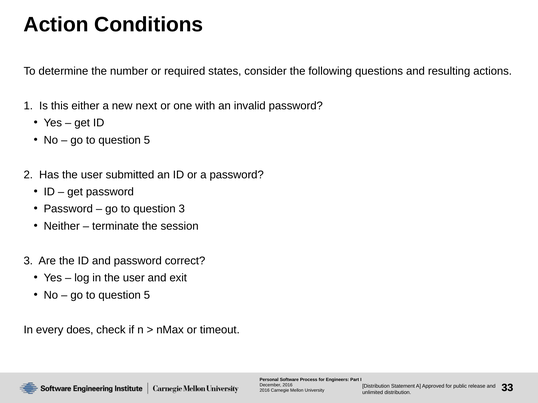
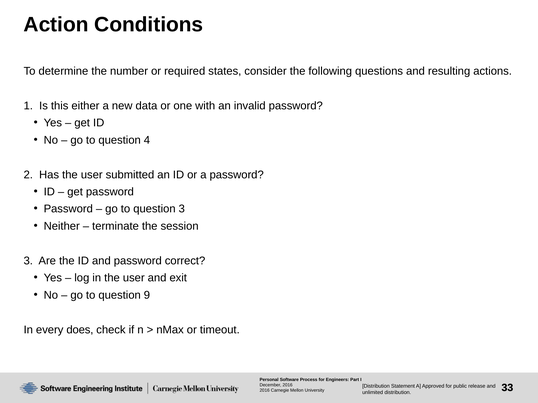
next: next -> data (146, 106)
5: 5 -> 4 (147, 140)
5: 5 -> 9 (147, 295)
